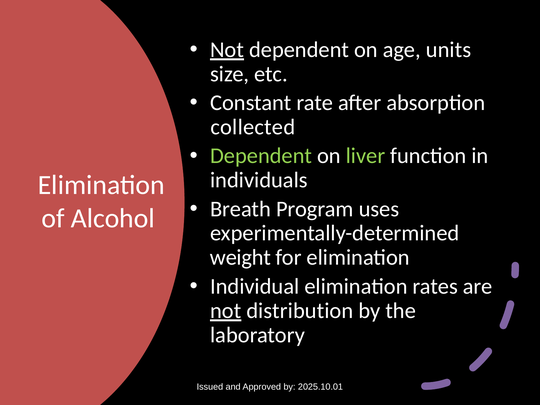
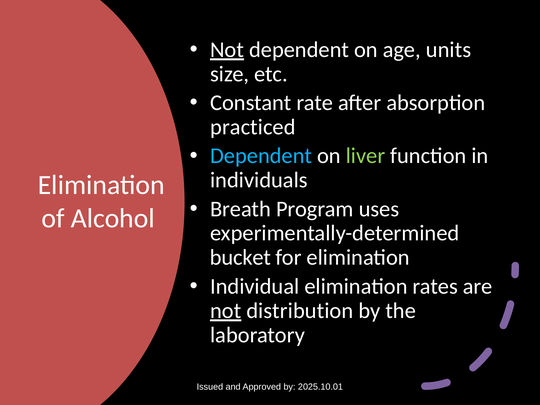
collected: collected -> practiced (253, 127)
Dependent colour: light green -> light blue (261, 156)
weight: weight -> bucket (240, 258)
